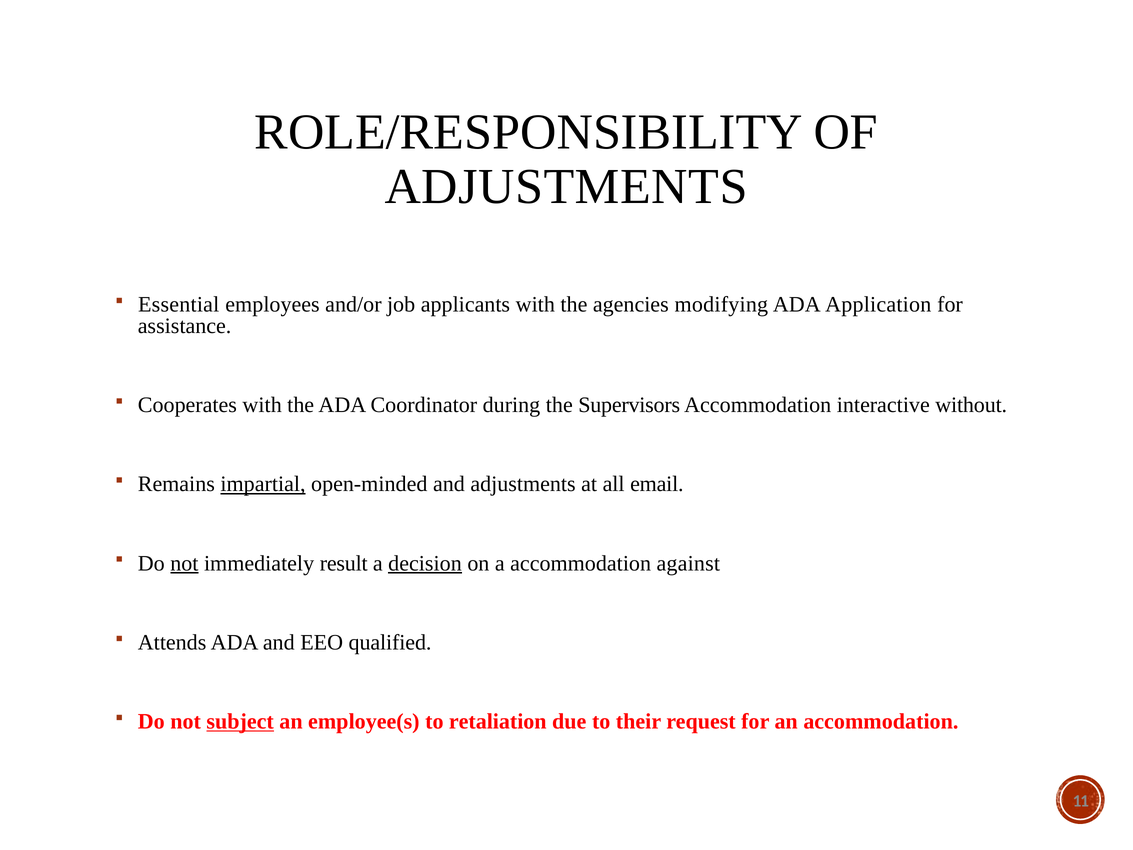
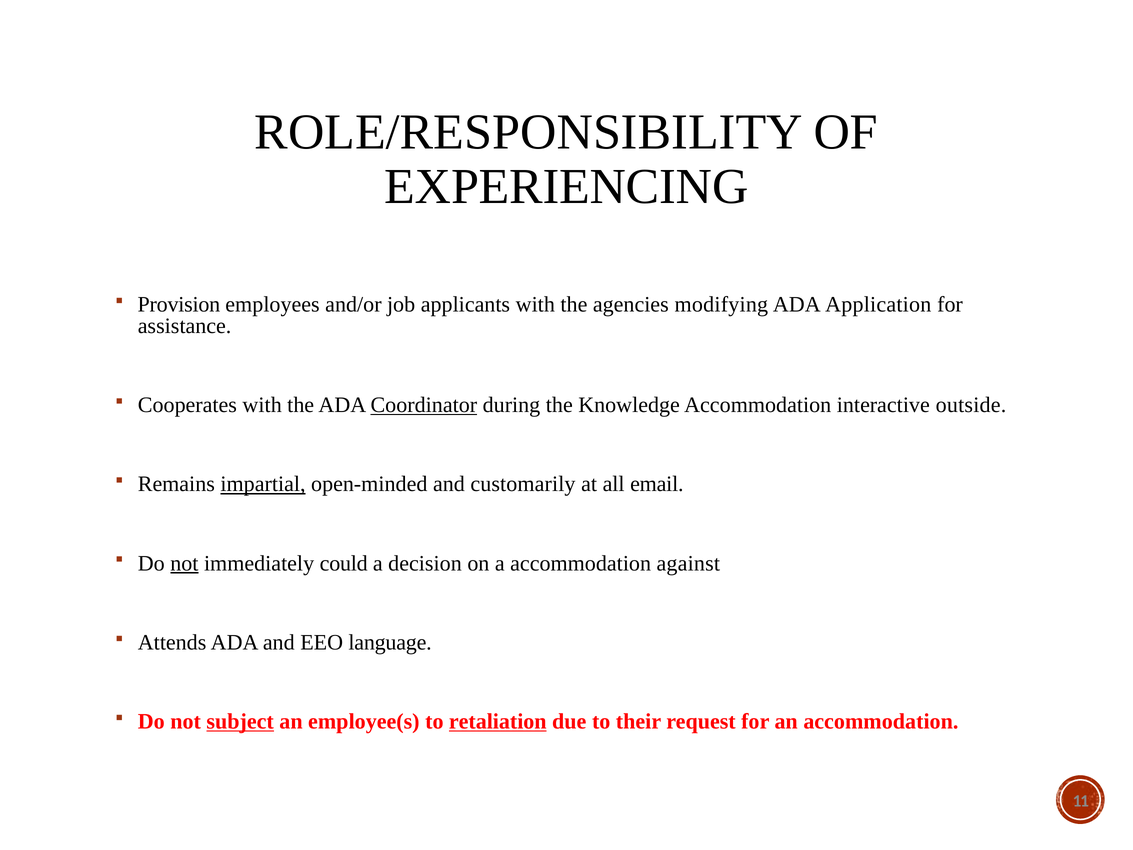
ADJUSTMENTS: ADJUSTMENTS -> EXPERIENCING (566, 187)
Essential: Essential -> Provision (179, 304)
Coordinator underline: none -> present (424, 405)
Supervisors: Supervisors -> Knowledge (629, 405)
without: without -> outside (971, 405)
and adjustments: adjustments -> customarily (523, 484)
result: result -> could (344, 563)
decision underline: present -> none (425, 563)
qualified: qualified -> language (390, 642)
retaliation underline: none -> present (498, 721)
